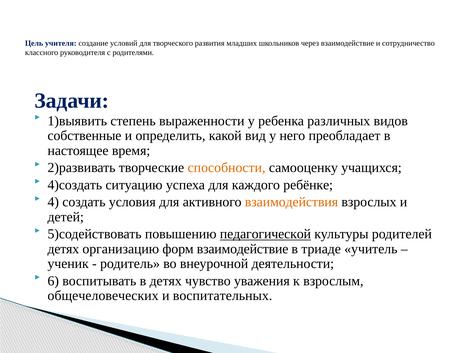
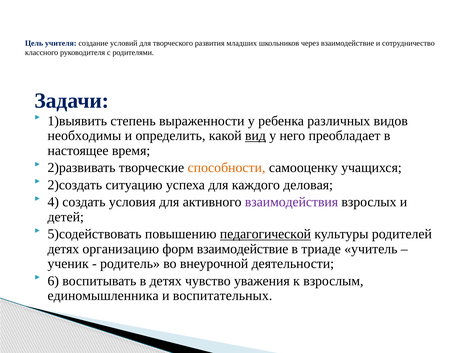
собственные: собственные -> необходимы (84, 136)
вид underline: none -> present (255, 136)
4)создать: 4)создать -> 2)создать (75, 185)
ребёнке: ребёнке -> деловая (308, 185)
взаимодействия colour: orange -> purple (291, 202)
общечеловеческих: общечеловеческих -> единомышленника (103, 296)
